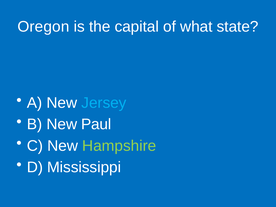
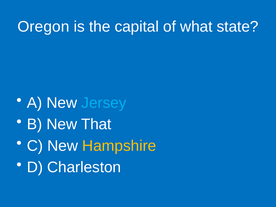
Paul: Paul -> That (96, 124)
Hampshire colour: light green -> yellow (119, 146)
Mississippi: Mississippi -> Charleston (84, 167)
